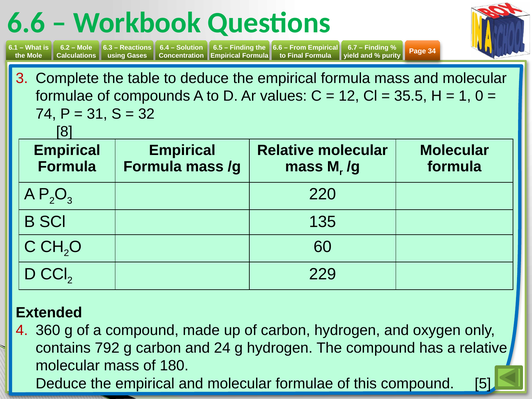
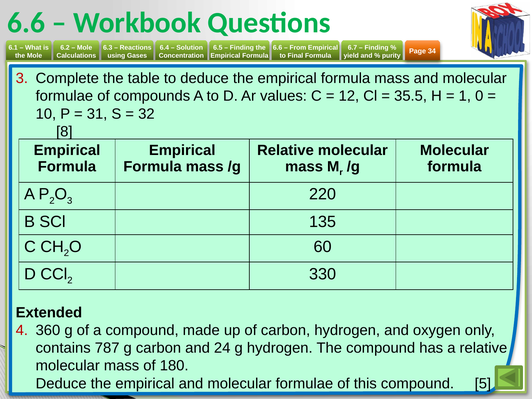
74: 74 -> 10 (46, 114)
229: 229 -> 330 (323, 274)
792: 792 -> 787 (107, 348)
